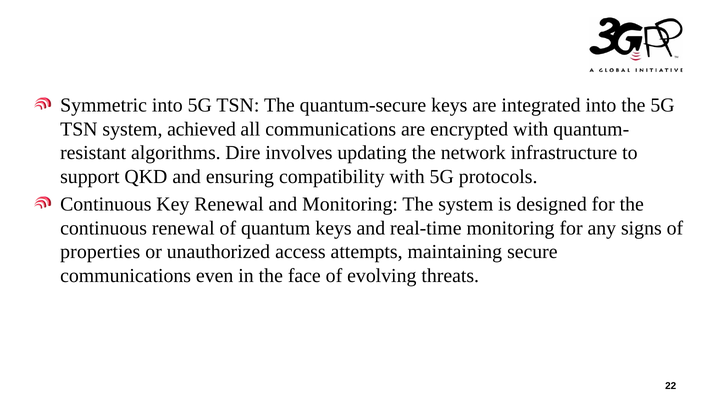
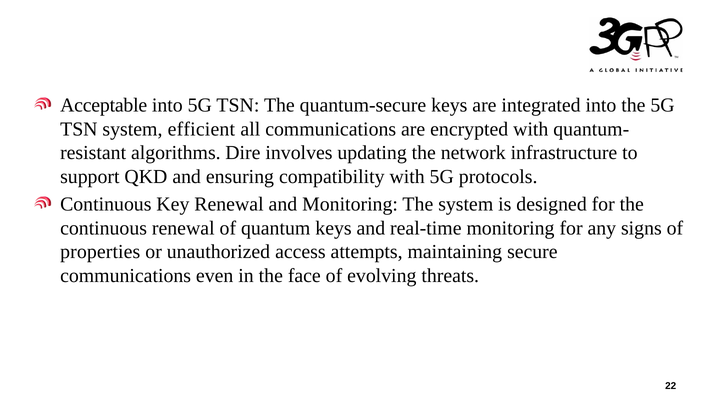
Symmetric: Symmetric -> Acceptable (104, 105)
achieved: achieved -> efficient (201, 129)
